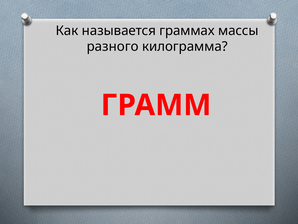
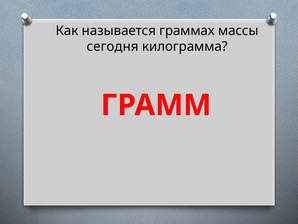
разного: разного -> сегодня (113, 46)
